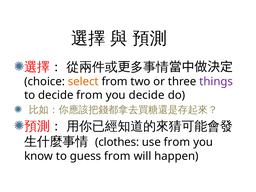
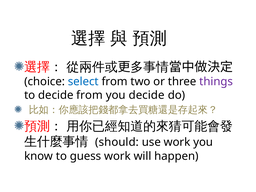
select colour: orange -> blue (83, 82)
clothes: clothes -> should (117, 142)
use from: from -> work (177, 142)
guess from: from -> work (117, 156)
